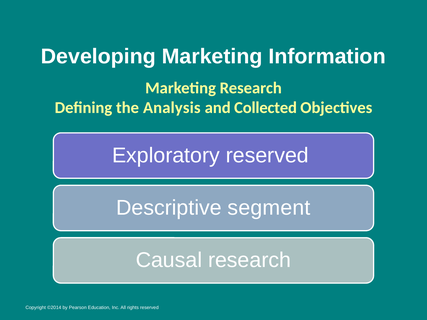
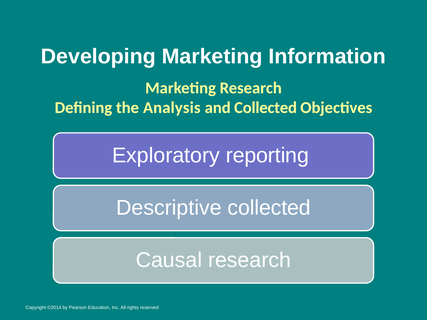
reserved: reserved -> reporting (267, 156)
segment: segment -> collected (269, 208)
